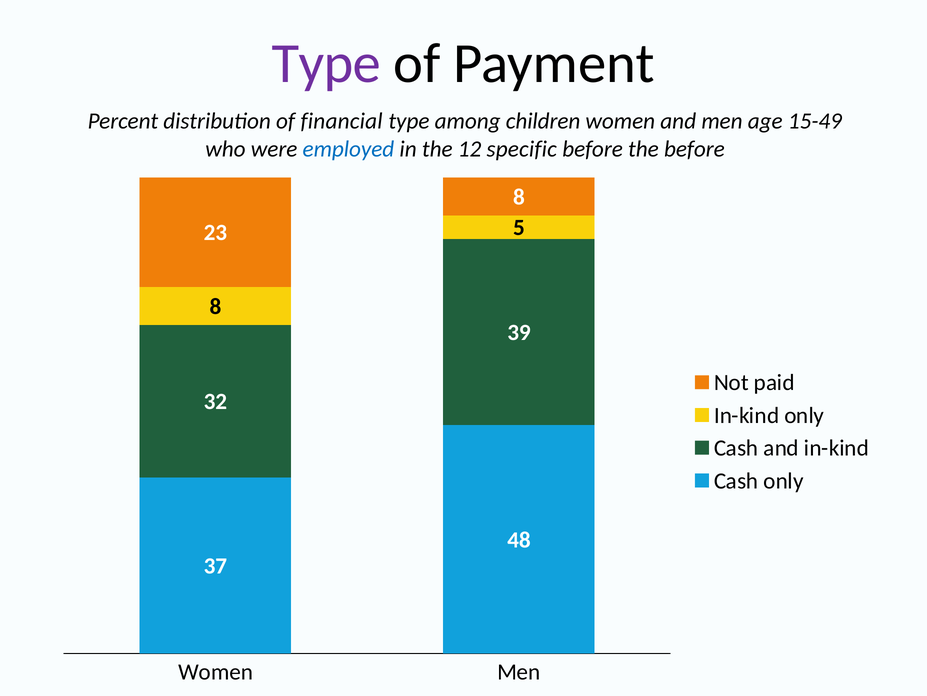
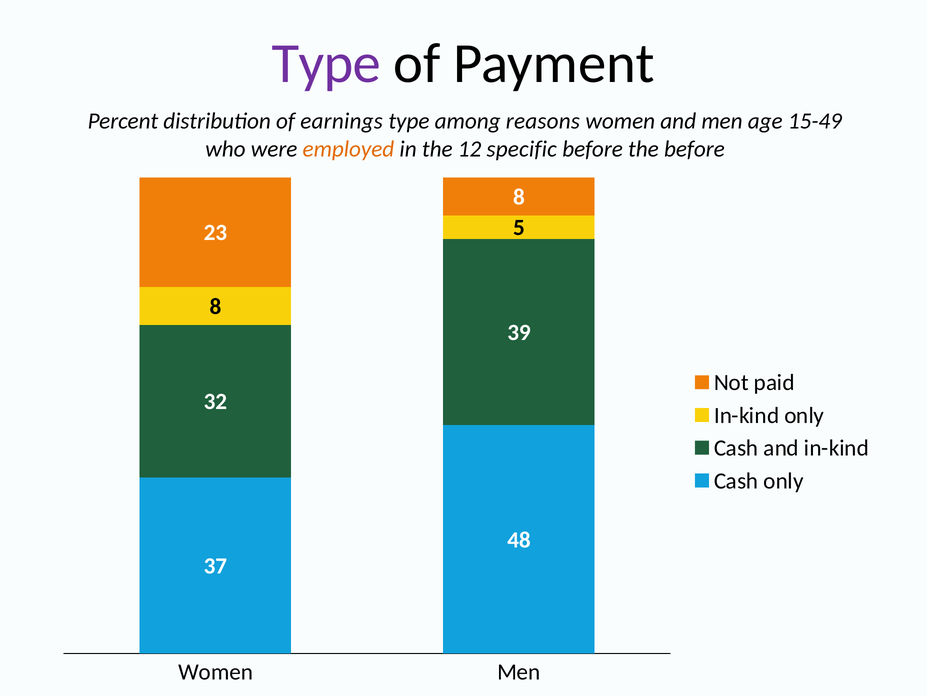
financial: financial -> earnings (342, 121)
children: children -> reasons (543, 121)
employed colour: blue -> orange (348, 149)
